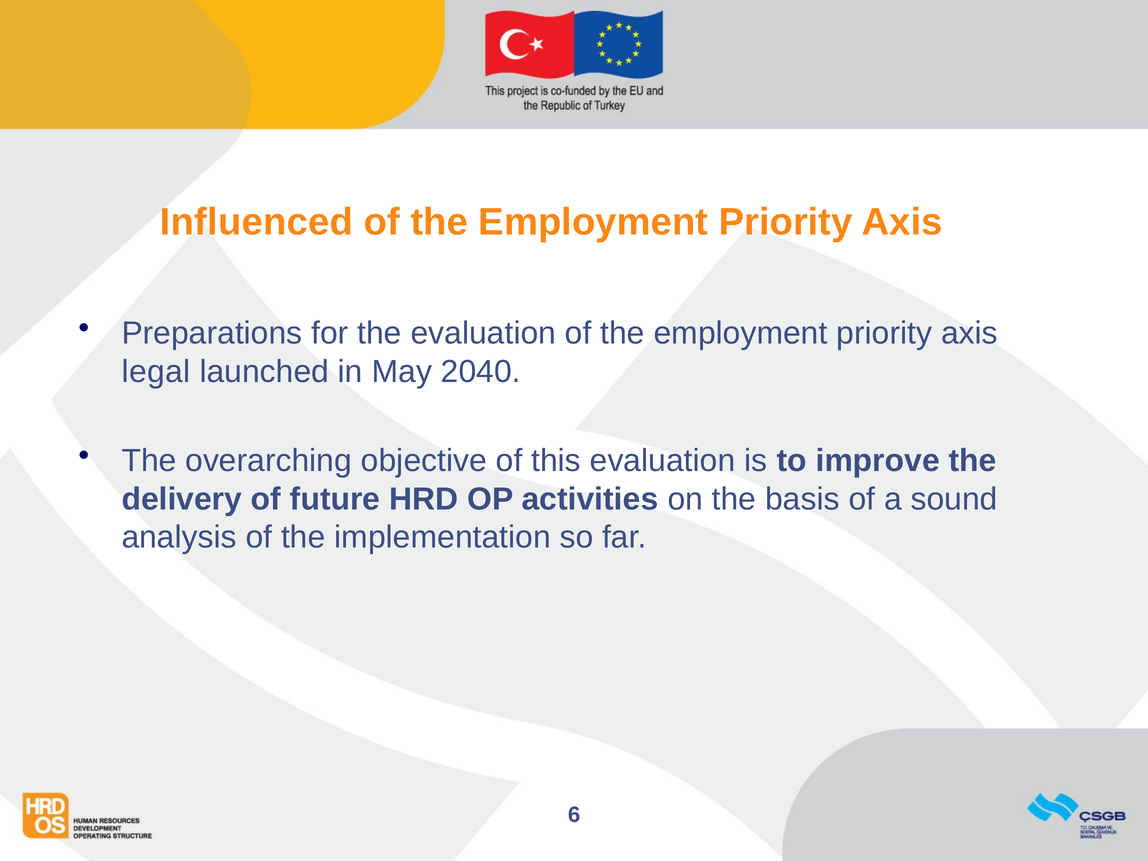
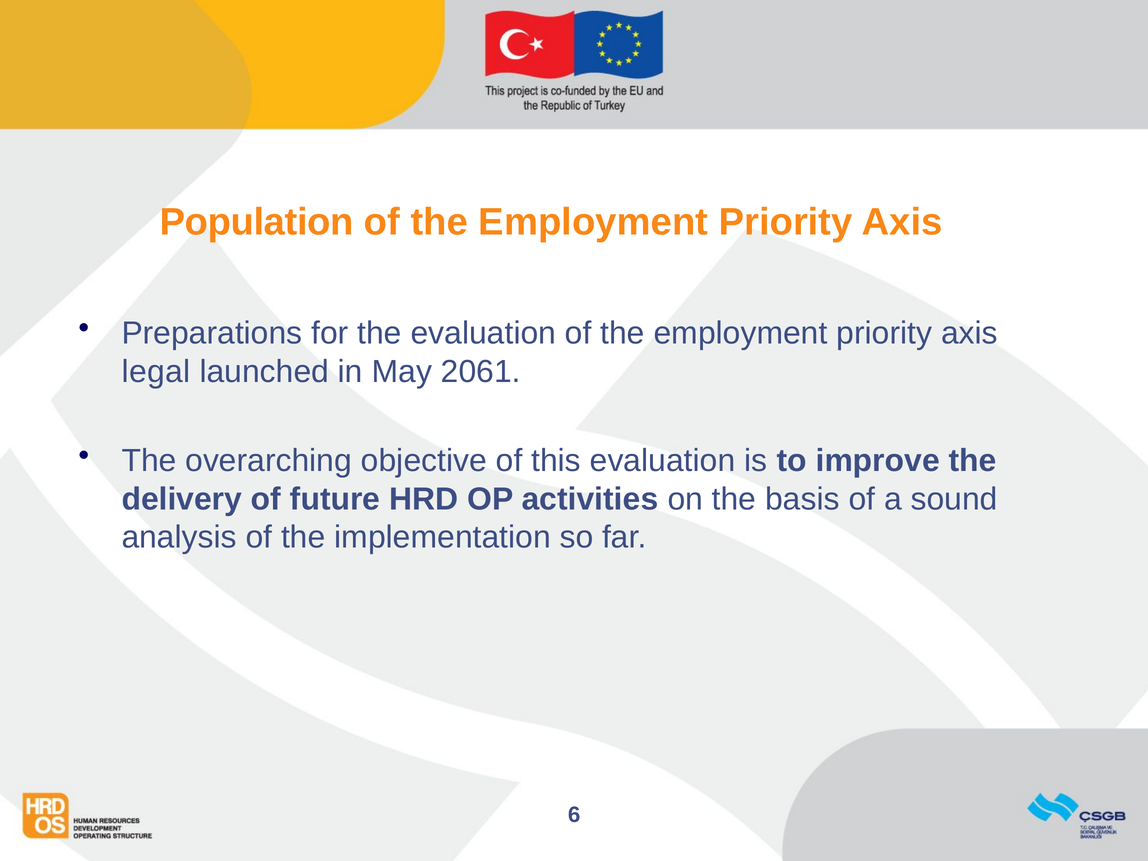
Influenced: Influenced -> Population (257, 222)
2040: 2040 -> 2061 (481, 372)
